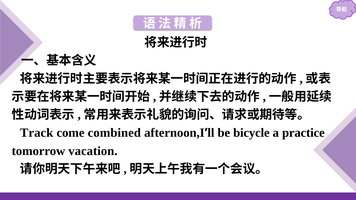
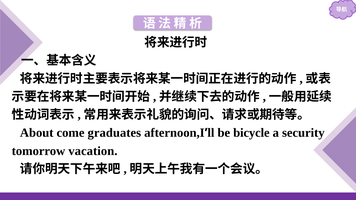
Track: Track -> About (37, 133)
combined: combined -> graduates (114, 133)
practice: practice -> security (303, 133)
